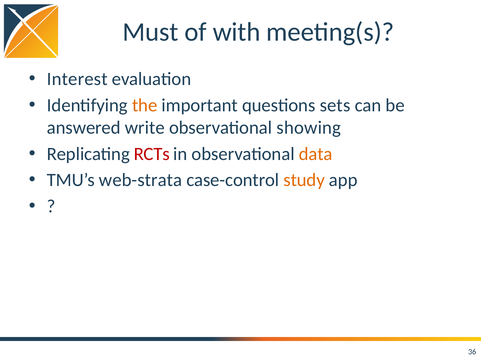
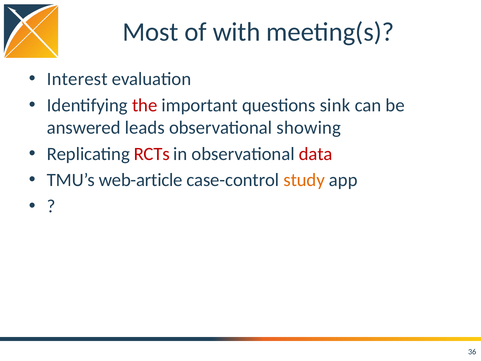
Must: Must -> Most (150, 32)
the colour: orange -> red (145, 105)
sets: sets -> sink (335, 105)
write: write -> leads (145, 128)
data colour: orange -> red (316, 154)
web-strata: web-strata -> web-article (141, 180)
